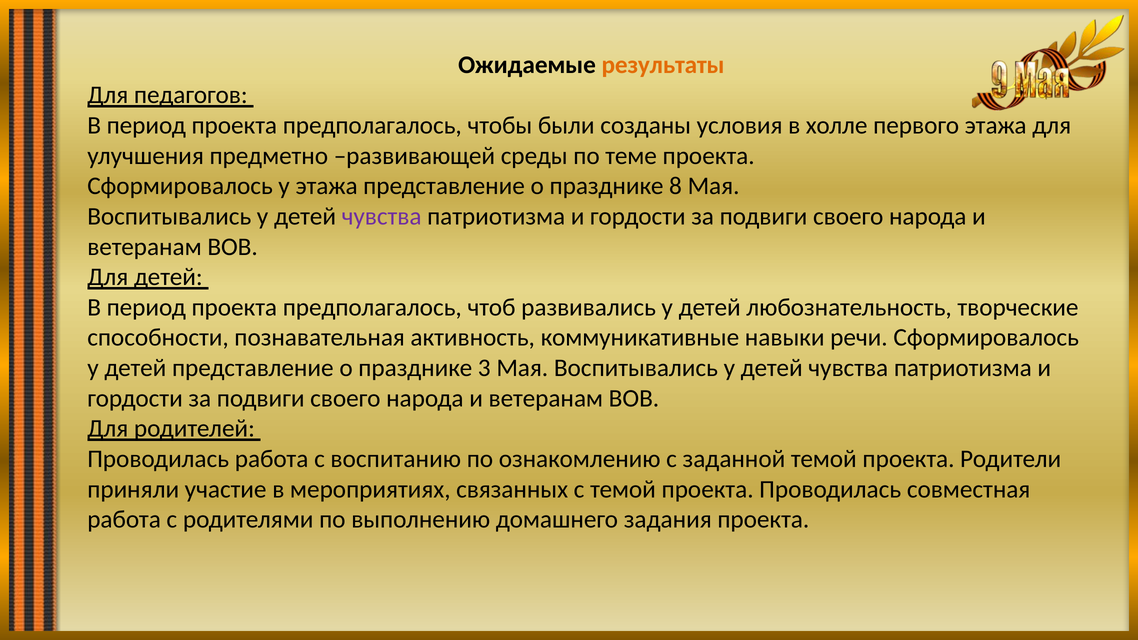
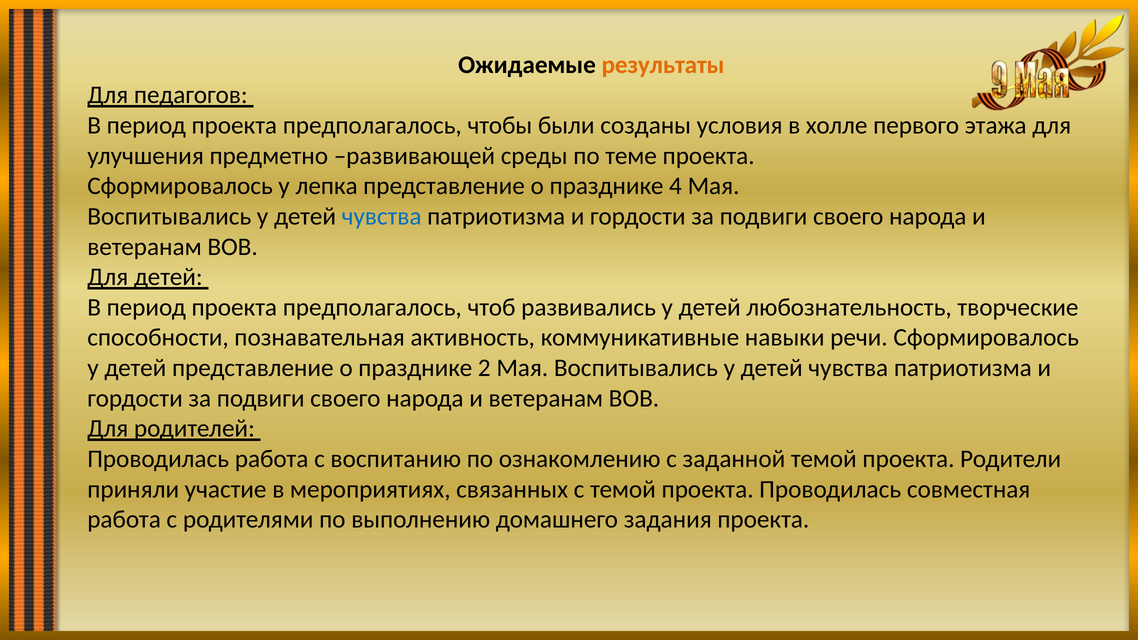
у этажа: этажа -> лепка (327, 186)
8: 8 -> 4 (676, 186)
чувства colour: purple -> blue (382, 216)
3: 3 -> 2 (484, 368)
